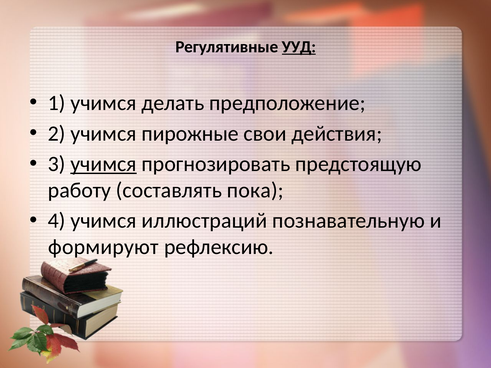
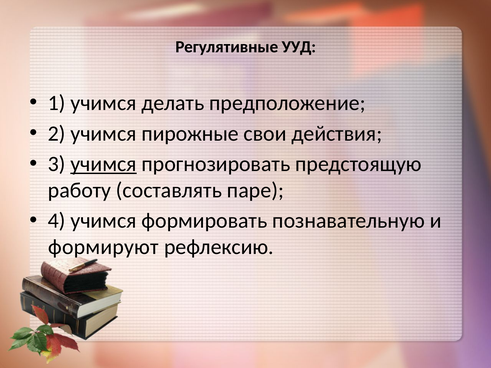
УУД underline: present -> none (299, 47)
пока: пока -> паре (255, 190)
иллюстраций: иллюстраций -> формировать (204, 221)
